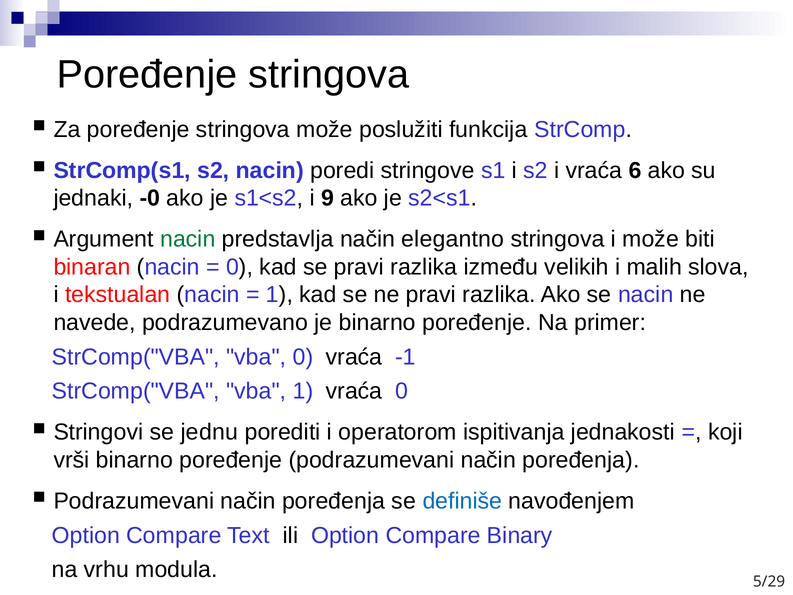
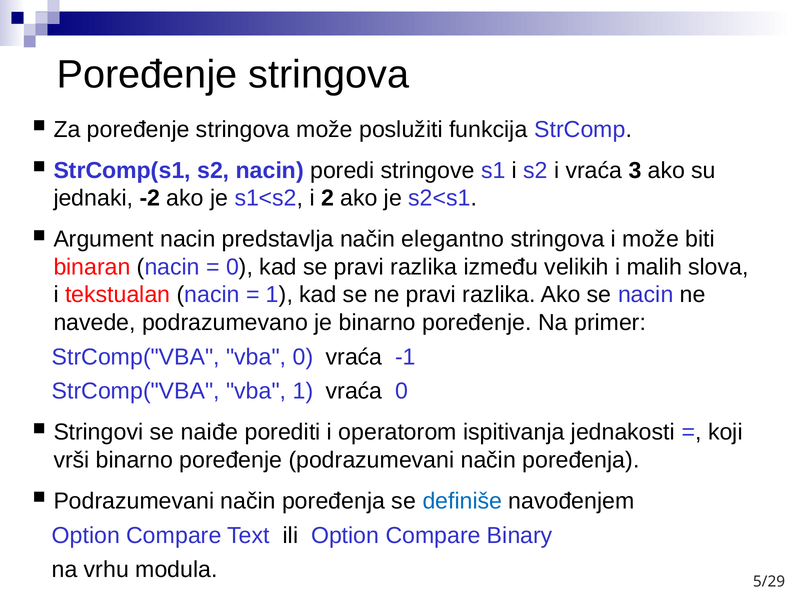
6: 6 -> 3 (635, 170)
-0: -0 -> -2 (150, 198)
9: 9 -> 2 (327, 198)
nacin colour: green -> black (188, 239)
jednu: jednu -> naiđe (209, 432)
